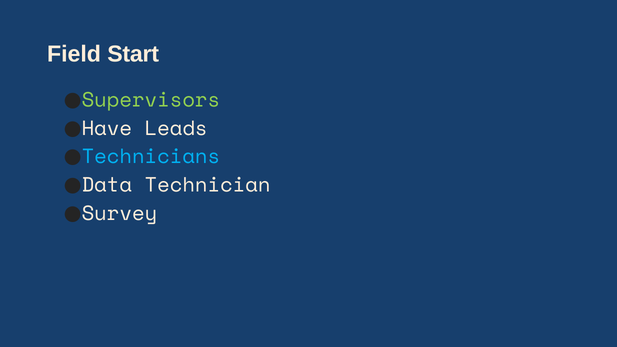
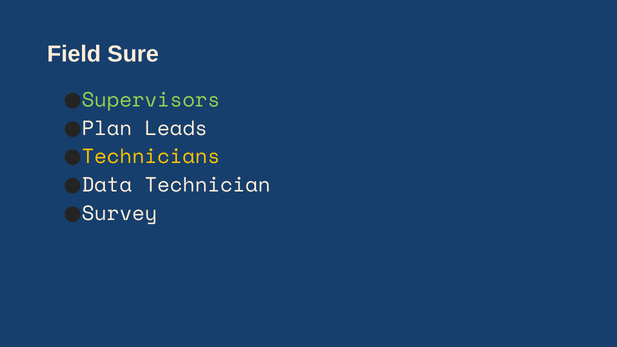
Start: Start -> Sure (133, 54)
Have: Have -> Plan (107, 128)
Technicians colour: light blue -> yellow (151, 157)
